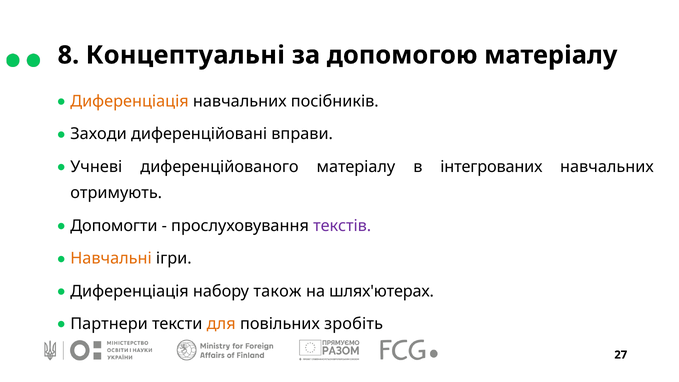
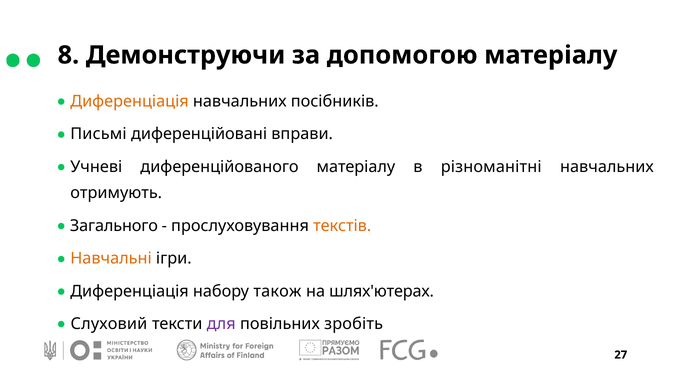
Концептуальні: Концептуальні -> Демонструючи (186, 55)
Заходи: Заходи -> Письмі (98, 134)
інтегрованих: інтегрованих -> різноманітні (491, 167)
Допомогти: Допомогти -> Загального (114, 226)
текстів colour: purple -> orange (342, 226)
Партнери: Партнери -> Слуховий (109, 324)
для colour: orange -> purple (221, 324)
